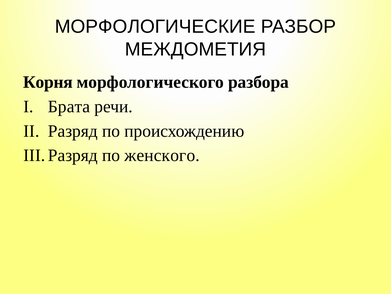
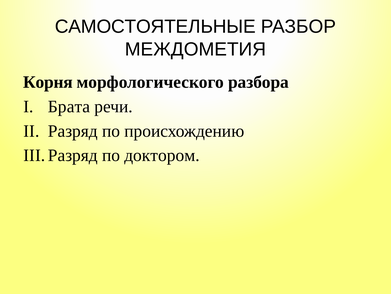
МОРФОЛОГИЧЕСКИЕ: МОРФОЛОГИЧЕСКИЕ -> САМОСТОЯТЕЛЬНЫЕ (155, 26)
женского: женского -> доктором (162, 155)
